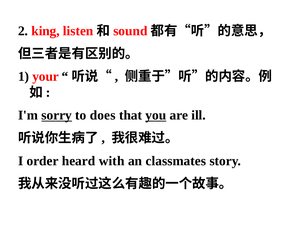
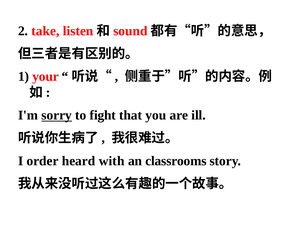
king: king -> take (45, 31)
does: does -> fight (103, 115)
you underline: present -> none (156, 115)
classmates: classmates -> classrooms (176, 161)
